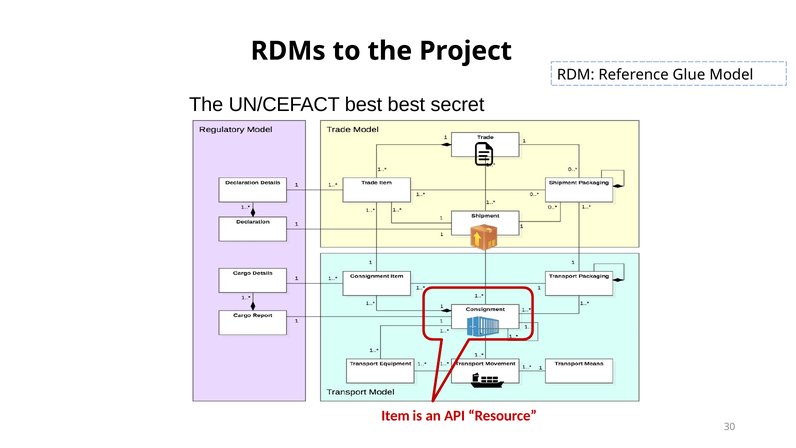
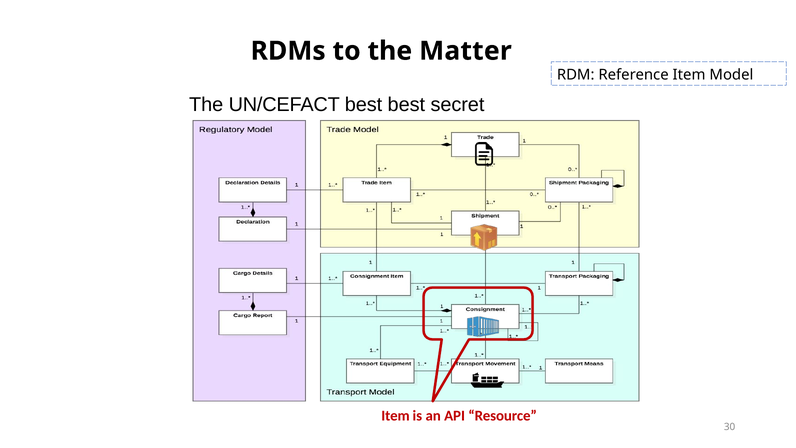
Project: Project -> Matter (465, 51)
Reference Glue: Glue -> Item (689, 75)
